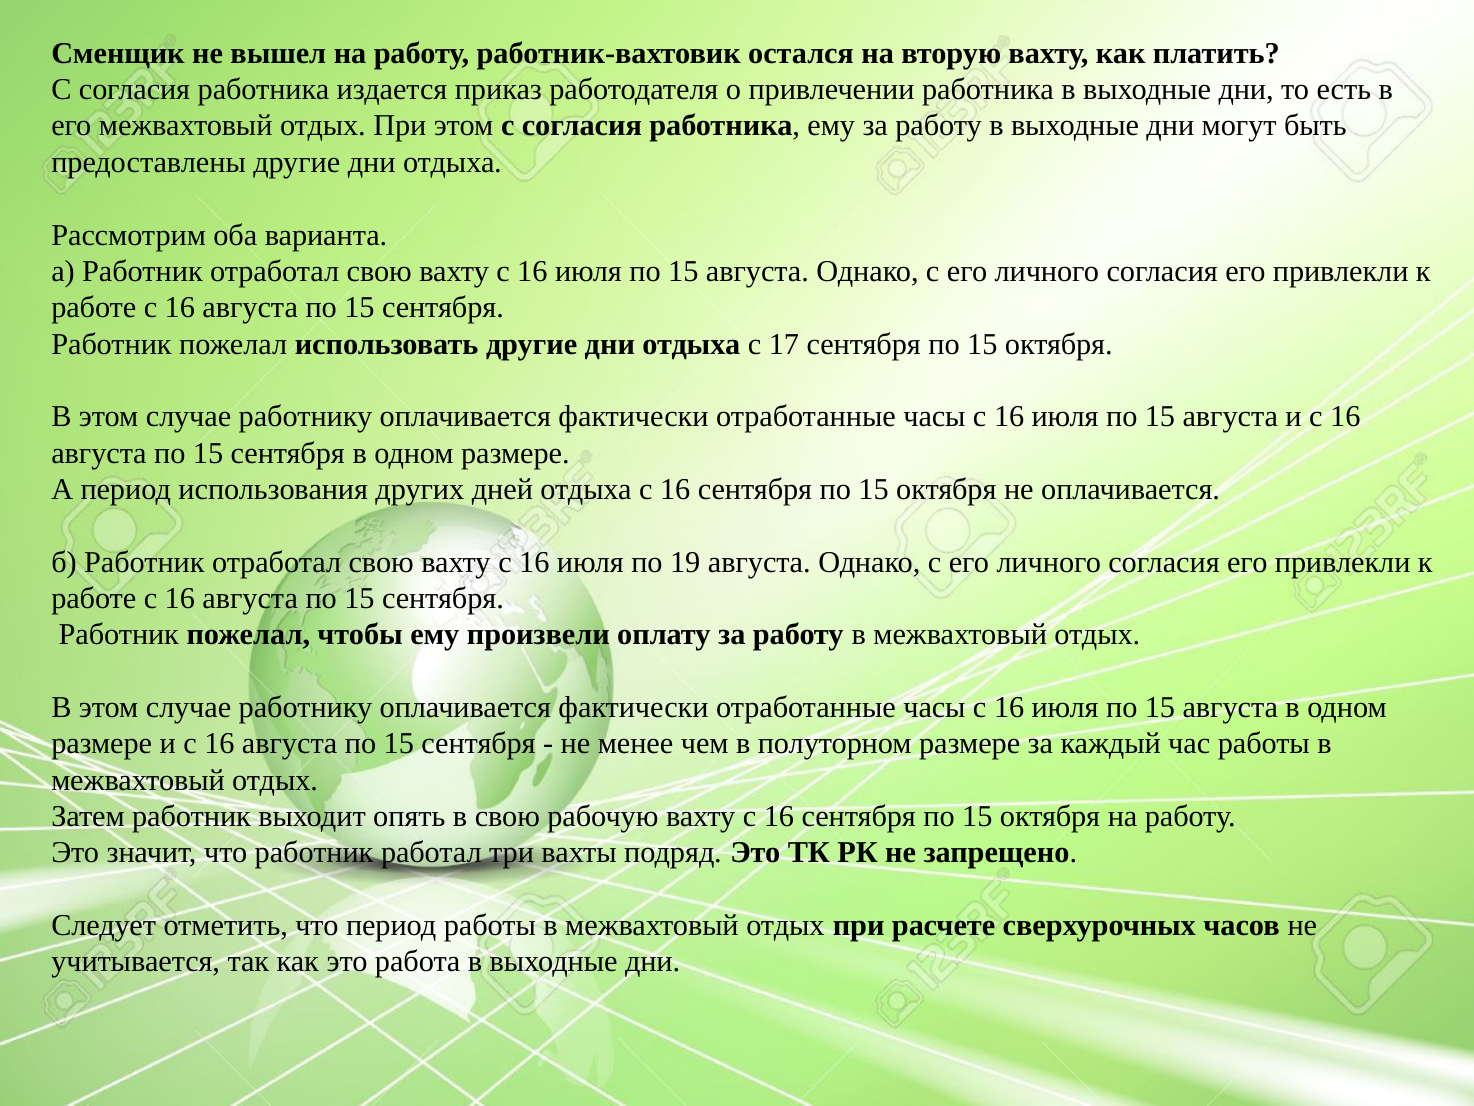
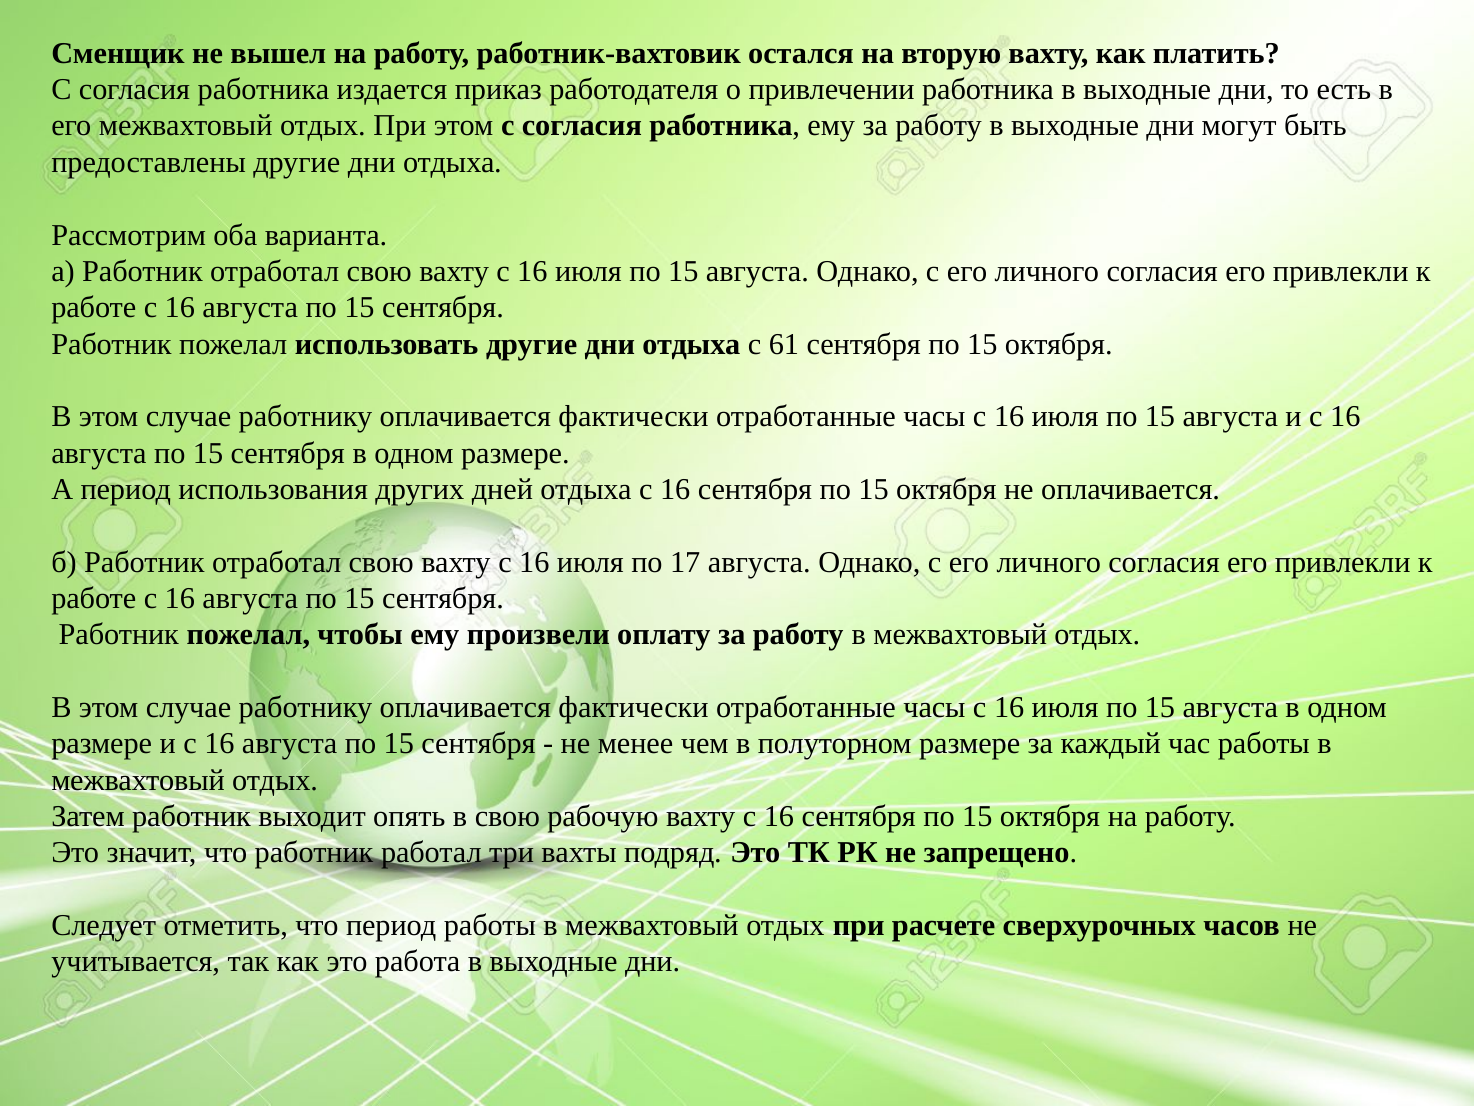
17: 17 -> 61 (784, 344)
19: 19 -> 17 (685, 562)
